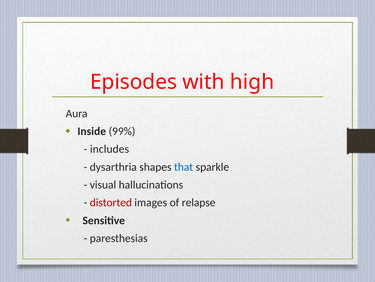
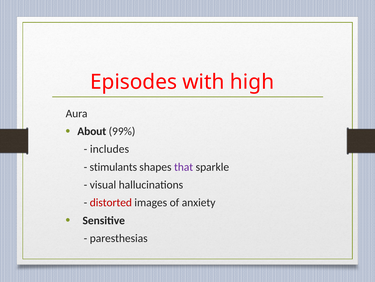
Inside: Inside -> About (92, 131)
dysarthria: dysarthria -> stimulants (113, 167)
that colour: blue -> purple (184, 167)
relapse: relapse -> anxiety (199, 202)
